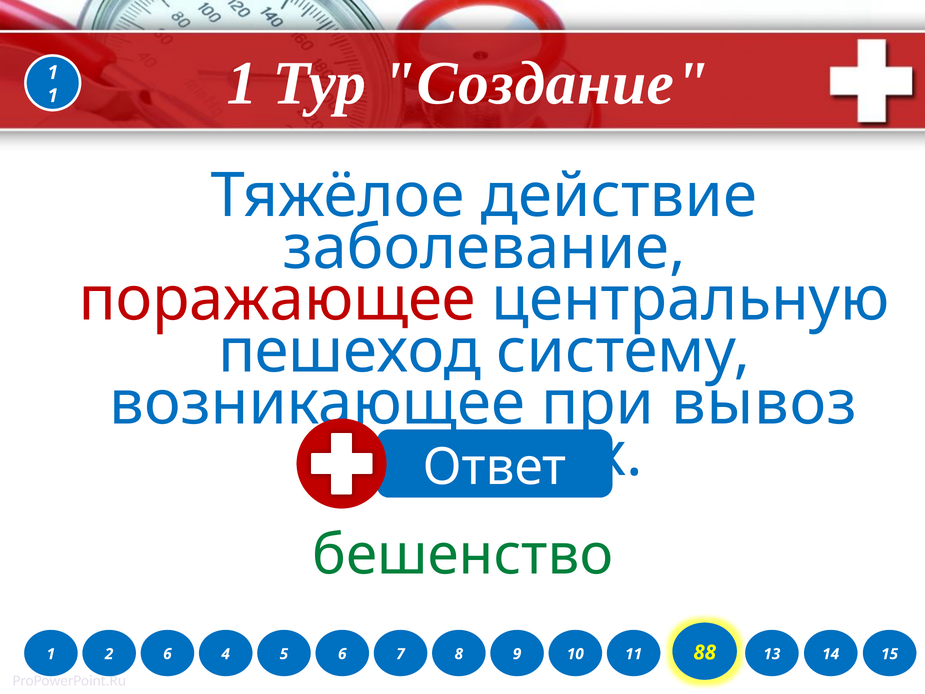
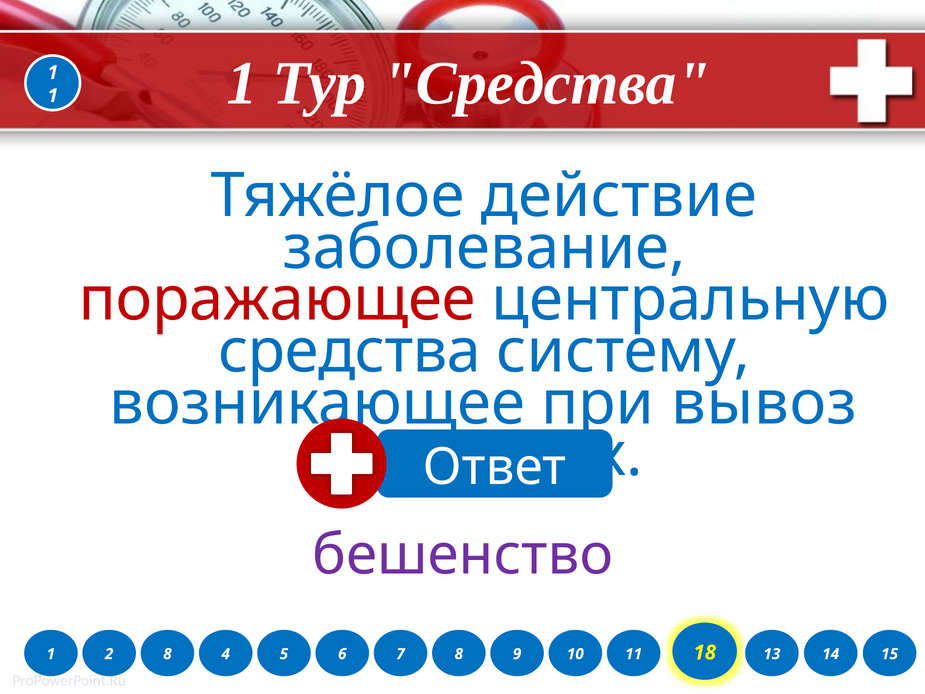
Тур Создание: Создание -> Средства (546, 83)
пешеход: пешеход -> средства (350, 351)
бешенство colour: green -> purple (463, 555)
2 6: 6 -> 8 (167, 654)
88: 88 -> 18 (705, 652)
